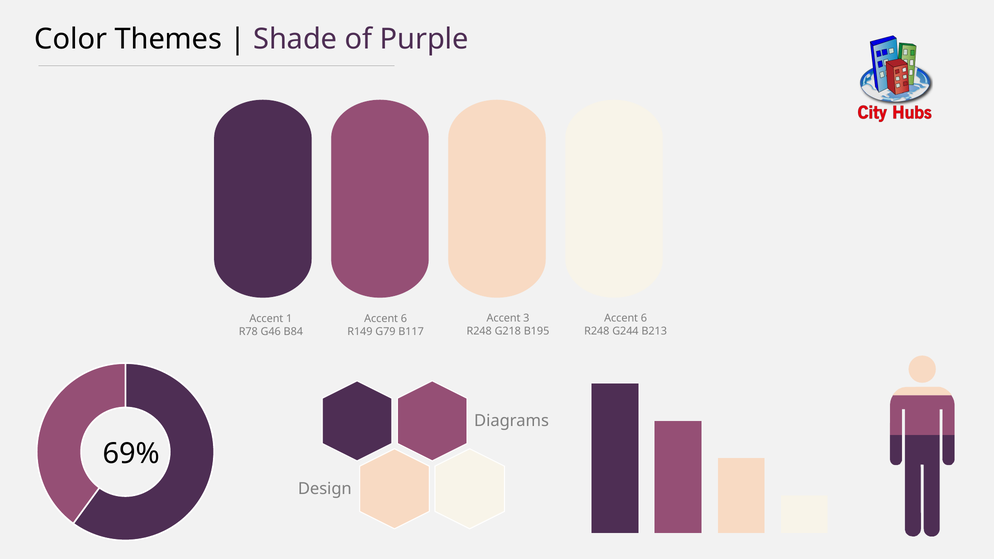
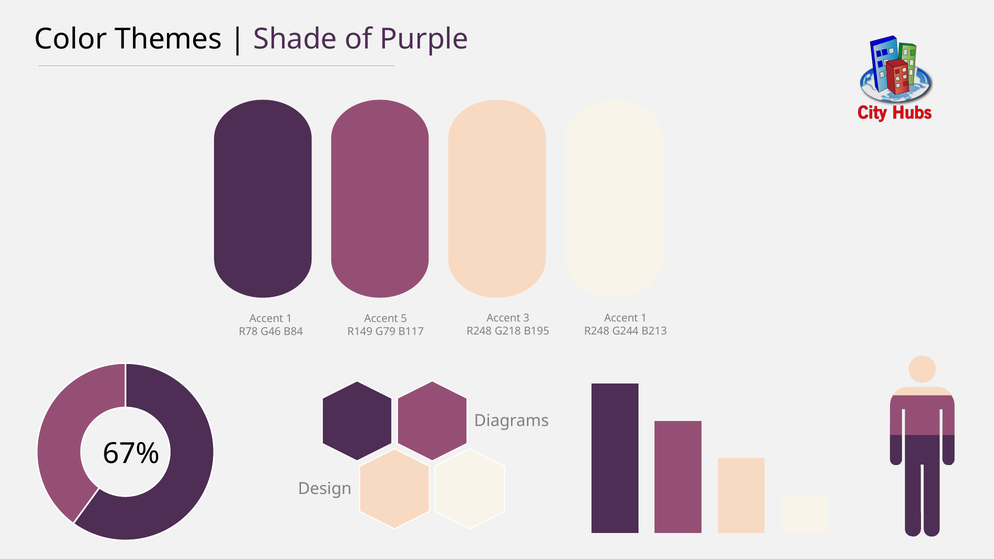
6: 6 -> 1 (644, 318)
6: 6 -> 5 (404, 319)
69%: 69% -> 67% (131, 454)
